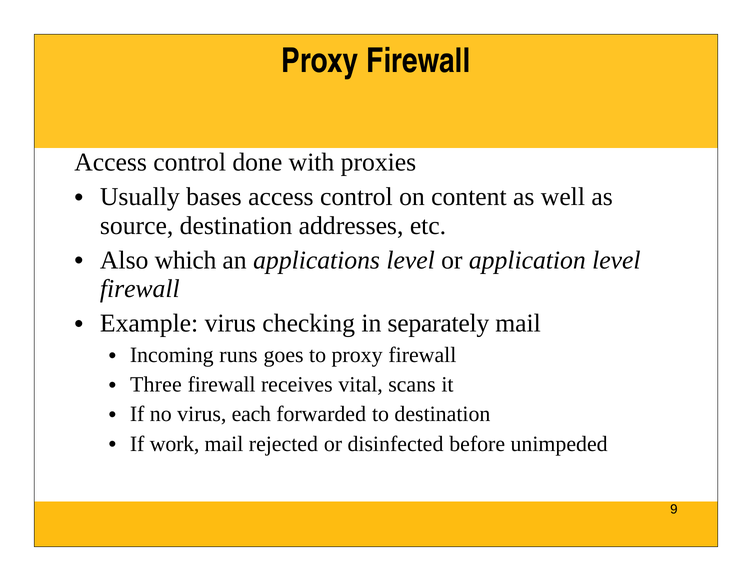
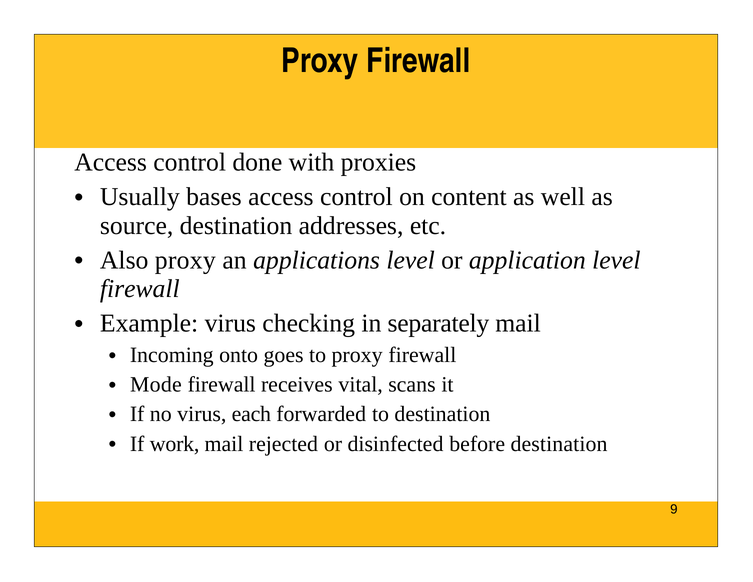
Also which: which -> proxy (185, 260)
runs: runs -> onto (239, 355)
Three: Three -> Mode (156, 385)
before unimpeded: unimpeded -> destination (559, 444)
